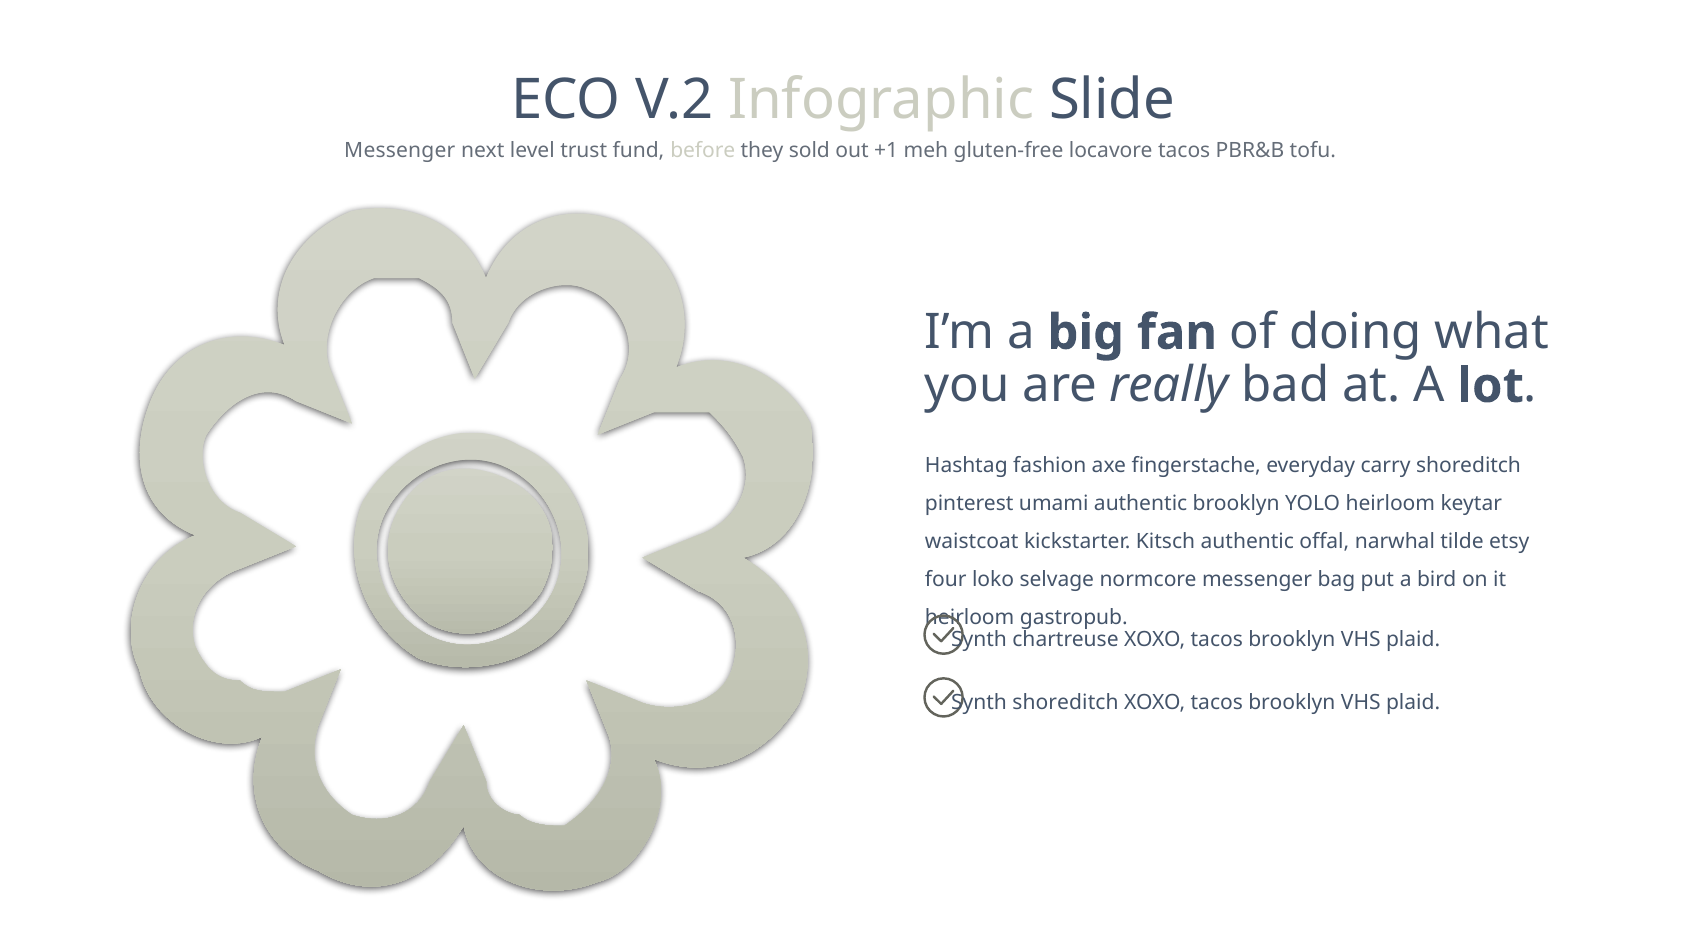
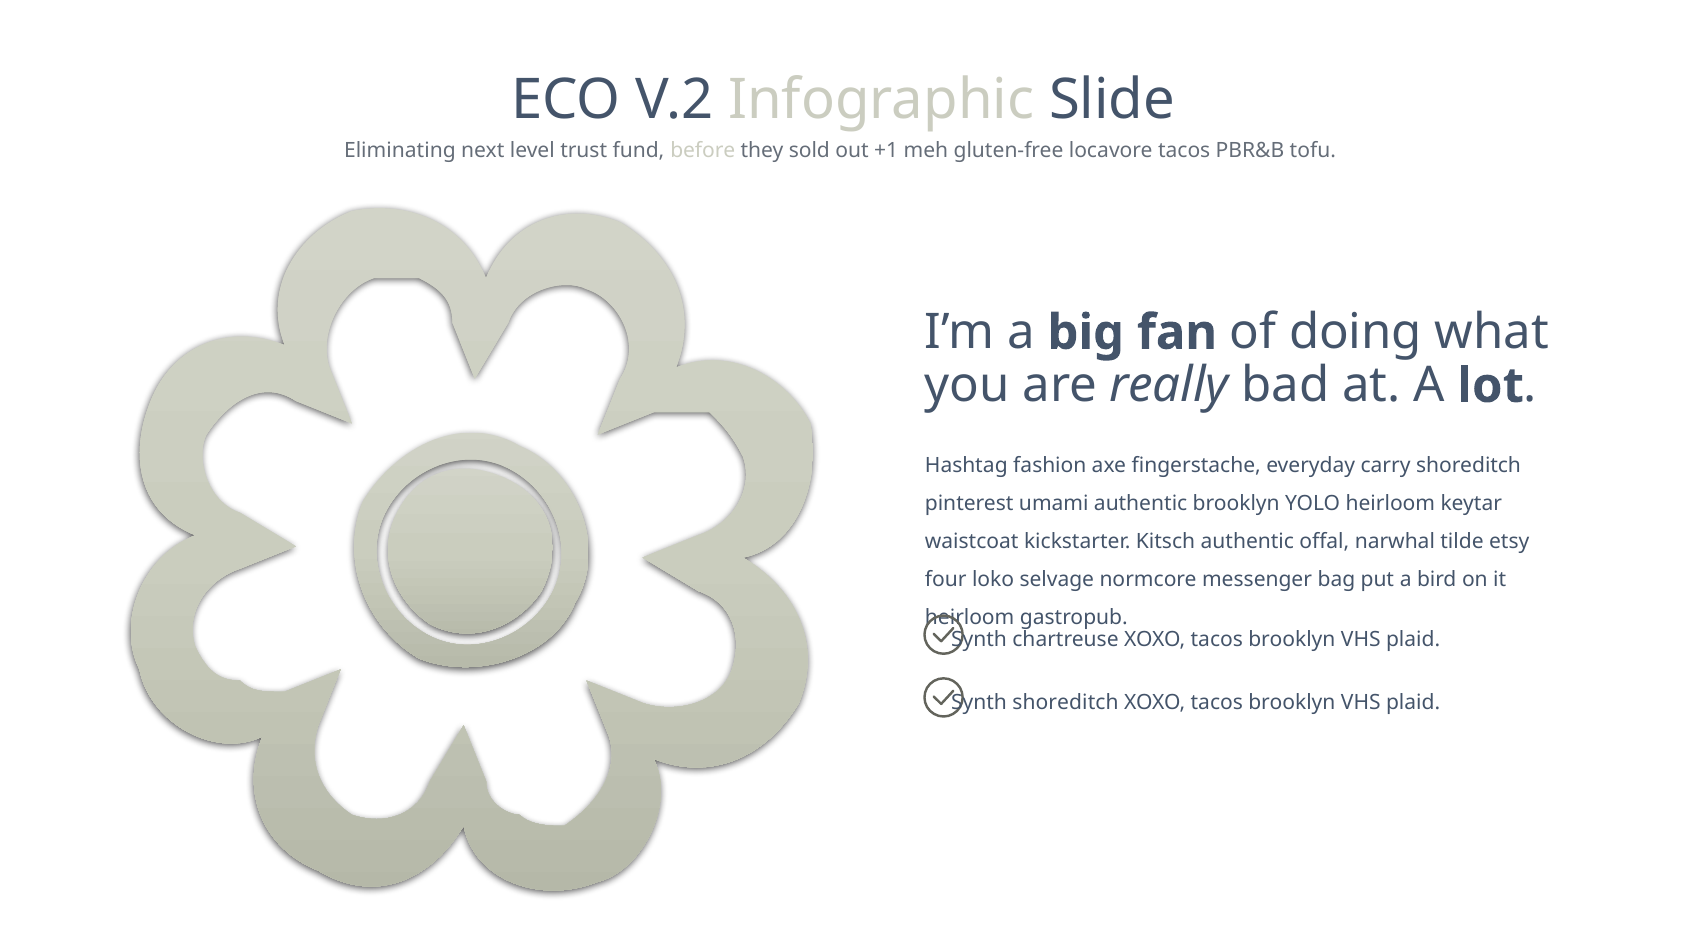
Messenger: Messenger -> Eliminating (400, 150)
